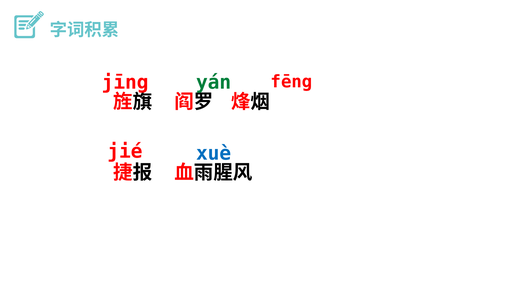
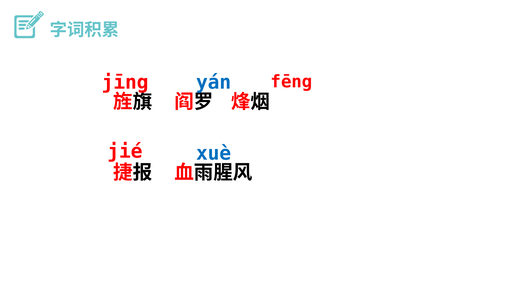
yán colour: green -> blue (214, 82)
